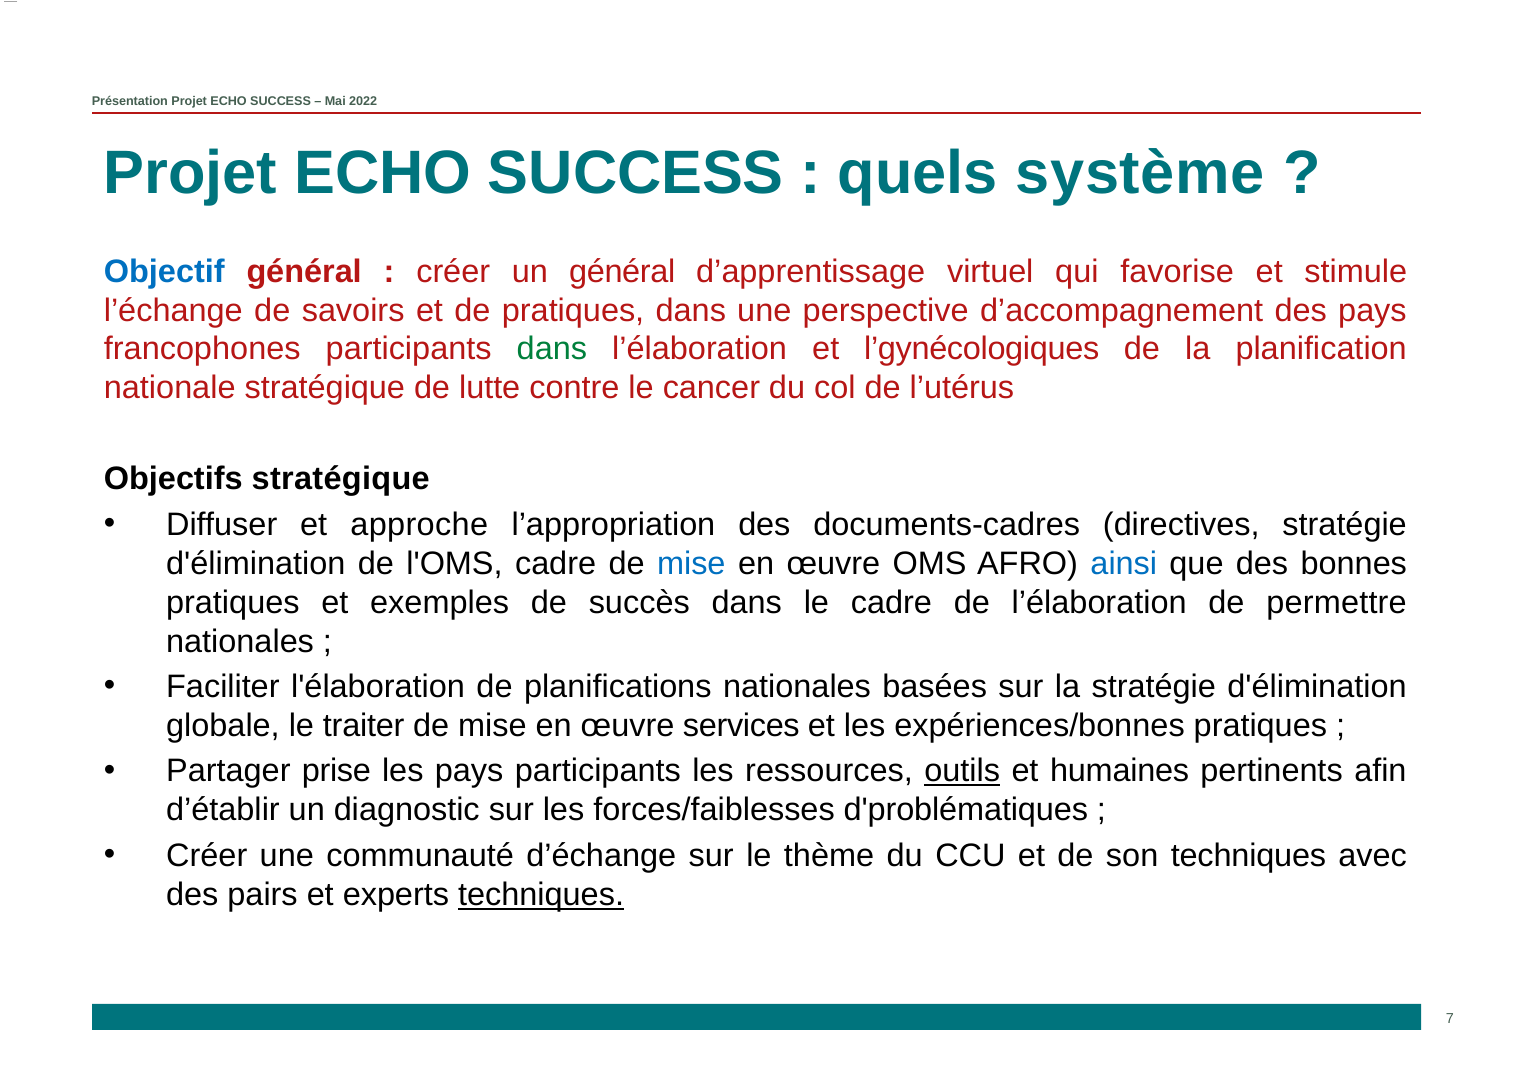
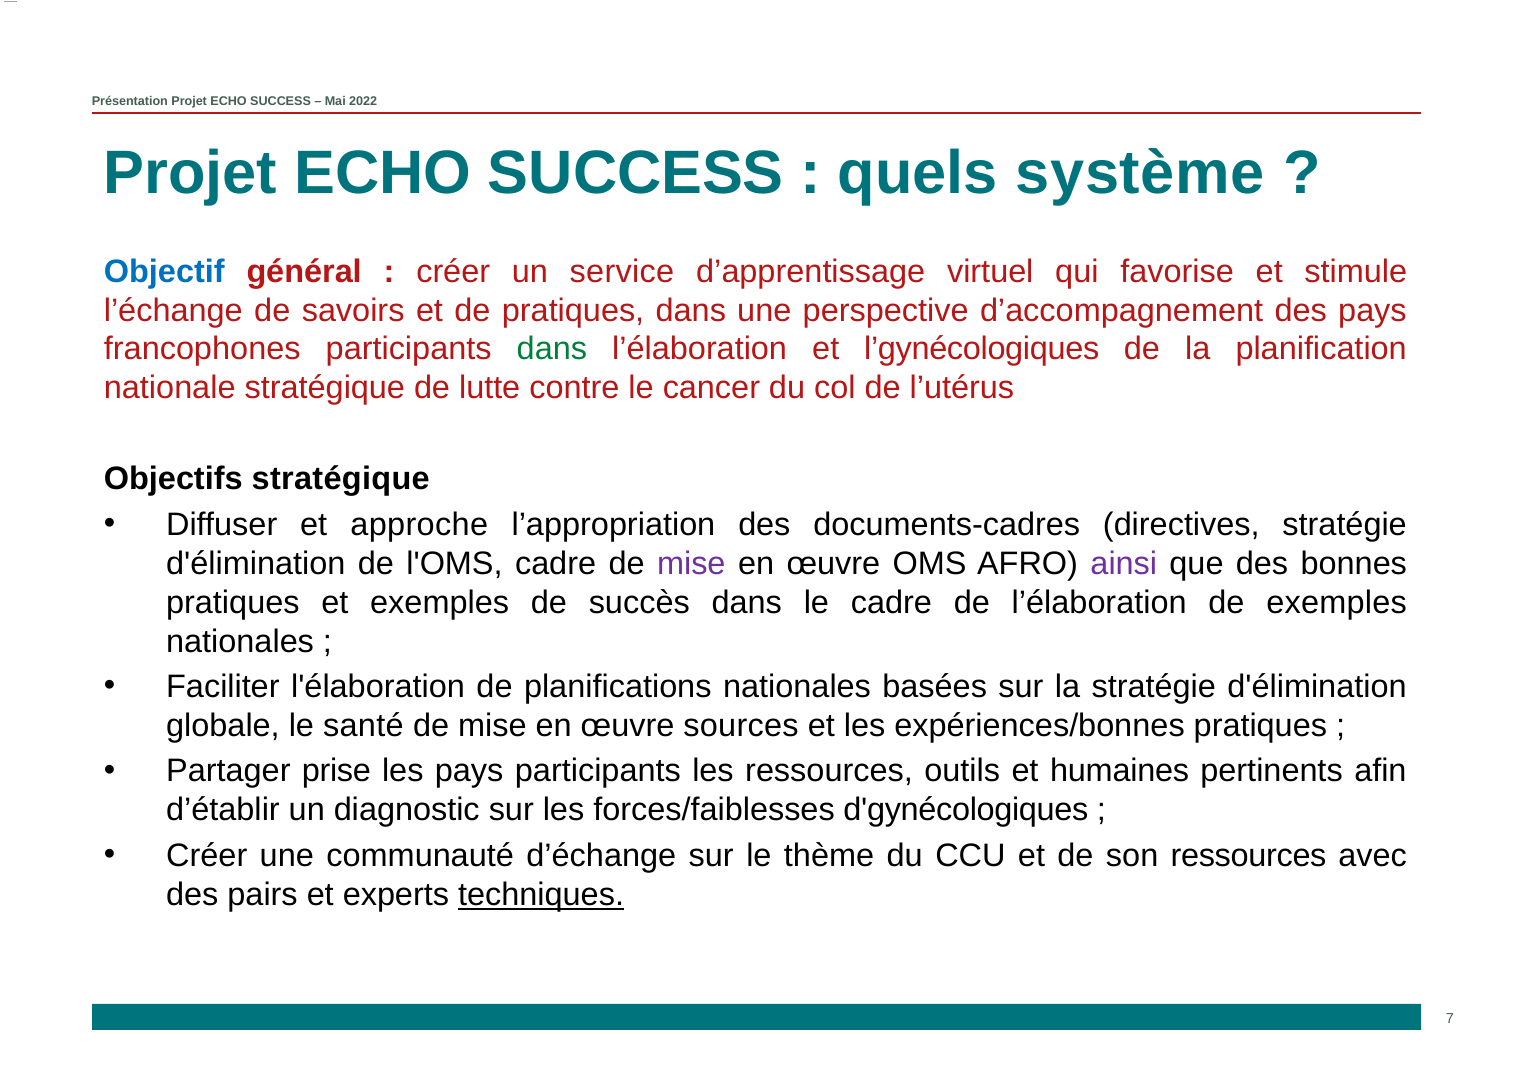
un général: général -> service (622, 271)
mise colour: blue -> purple (691, 564)
ainsi colour: blue -> purple (1124, 564)
de permettre: permettre -> exemples (1337, 602)
traiter: traiter -> santé (363, 726)
services: services -> sources (741, 726)
outils underline: present -> none (962, 771)
d'problématiques: d'problématiques -> d'gynécologiques (966, 810)
son techniques: techniques -> ressources (1249, 856)
